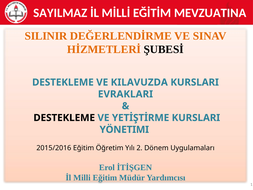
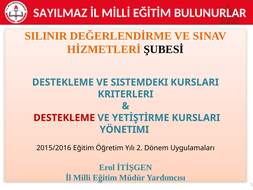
MEVZUATINA: MEVZUATINA -> BULUNURLAR (210, 13)
KILAVUZDA: KILAVUZDA -> SISTEMDEKI (139, 82)
EVRAKLARI: EVRAKLARI -> KRITERLERI (126, 94)
DESTEKLEME colour: black -> red (64, 118)
